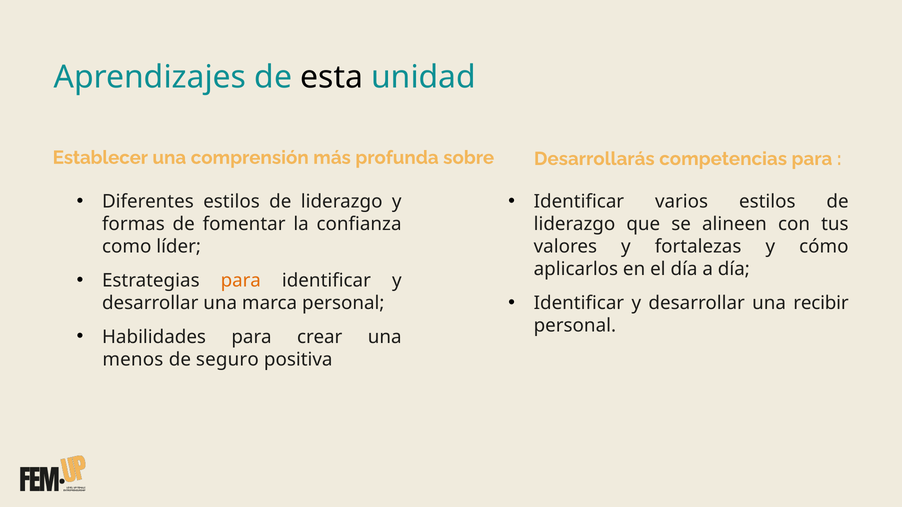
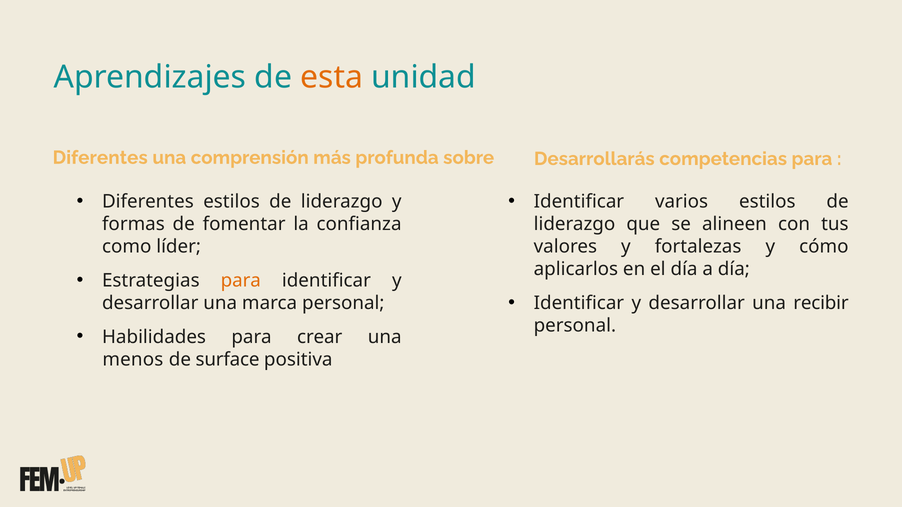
esta colour: black -> orange (332, 77)
Establecer: Establecer -> Diferentes (100, 158)
seguro: seguro -> surface (228, 360)
